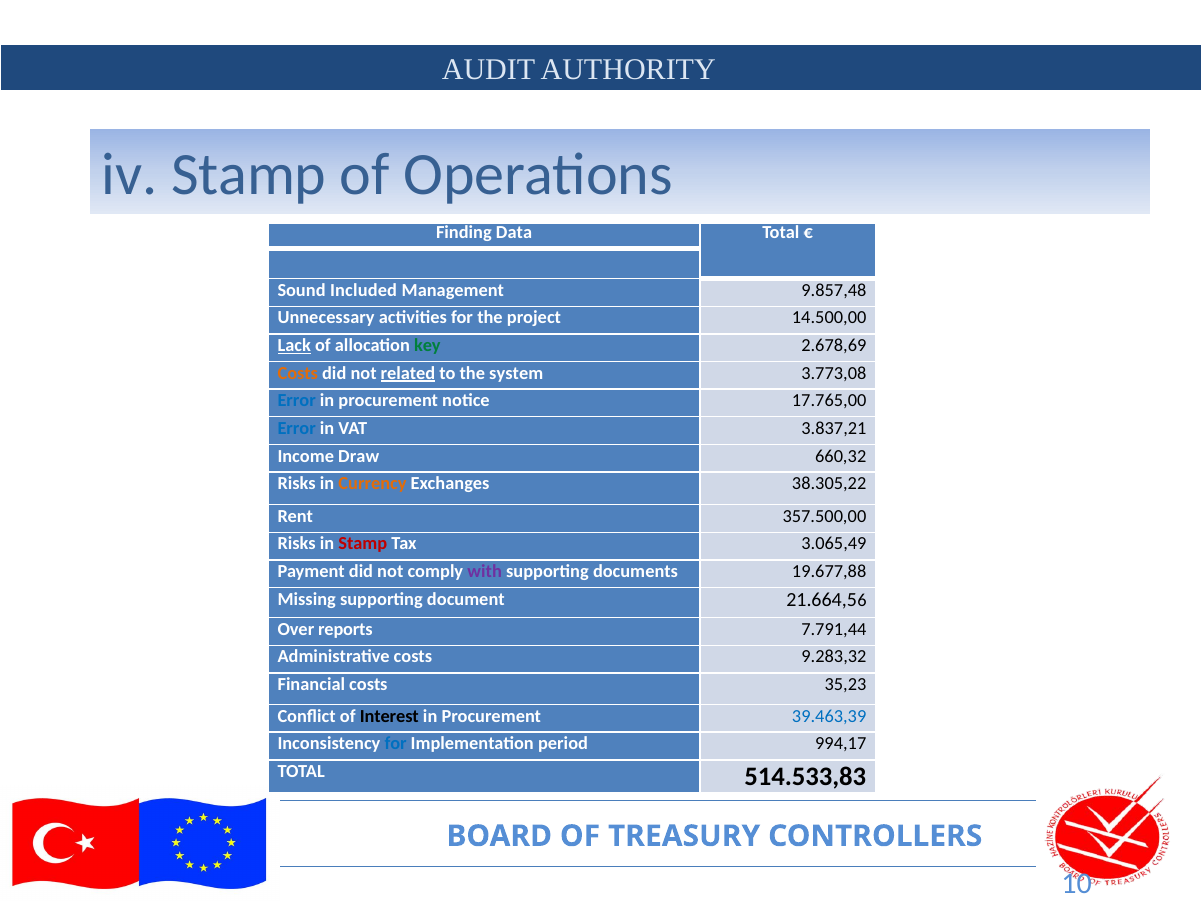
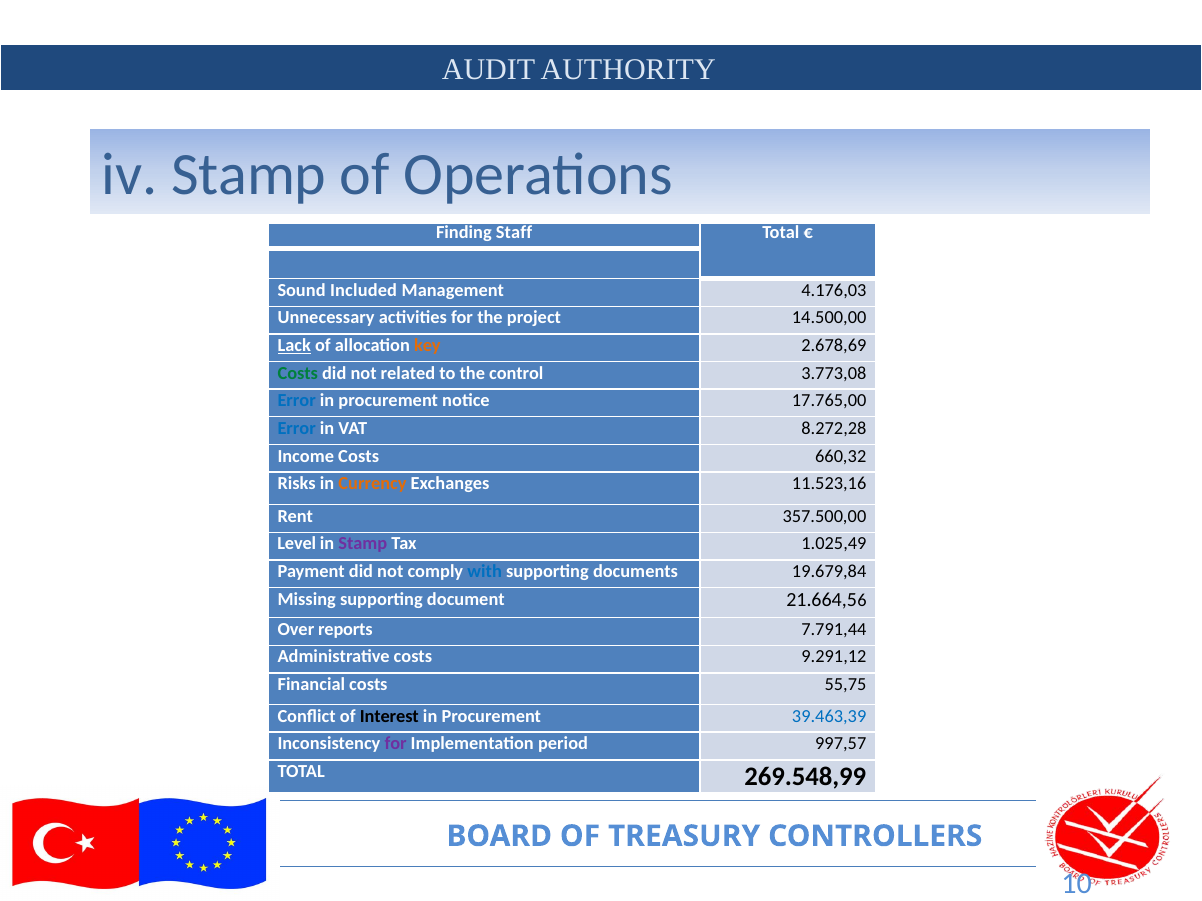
Data: Data -> Staff (514, 232)
9.857,48: 9.857,48 -> 4.176,03 (834, 290)
key colour: green -> orange (427, 346)
Costs colour: orange -> green (298, 373)
related underline: present -> none (408, 373)
system: system -> control (516, 373)
3.837,21: 3.837,21 -> 8.272,28 (834, 429)
Income Draw: Draw -> Costs (359, 456)
38.305,22: 38.305,22 -> 11.523,16 (829, 484)
Risks: Risks -> Level (297, 544)
Stamp colour: red -> purple (363, 544)
3.065,49: 3.065,49 -> 1.025,49 (834, 544)
with colour: purple -> blue (485, 572)
19.677,88: 19.677,88 -> 19.679,84 (829, 572)
9.283,32: 9.283,32 -> 9.291,12 (834, 657)
35,23: 35,23 -> 55,75 (845, 685)
for colour: blue -> purple (396, 744)
994,17: 994,17 -> 997,57 (841, 744)
514.533,83: 514.533,83 -> 269.548,99 (805, 777)
